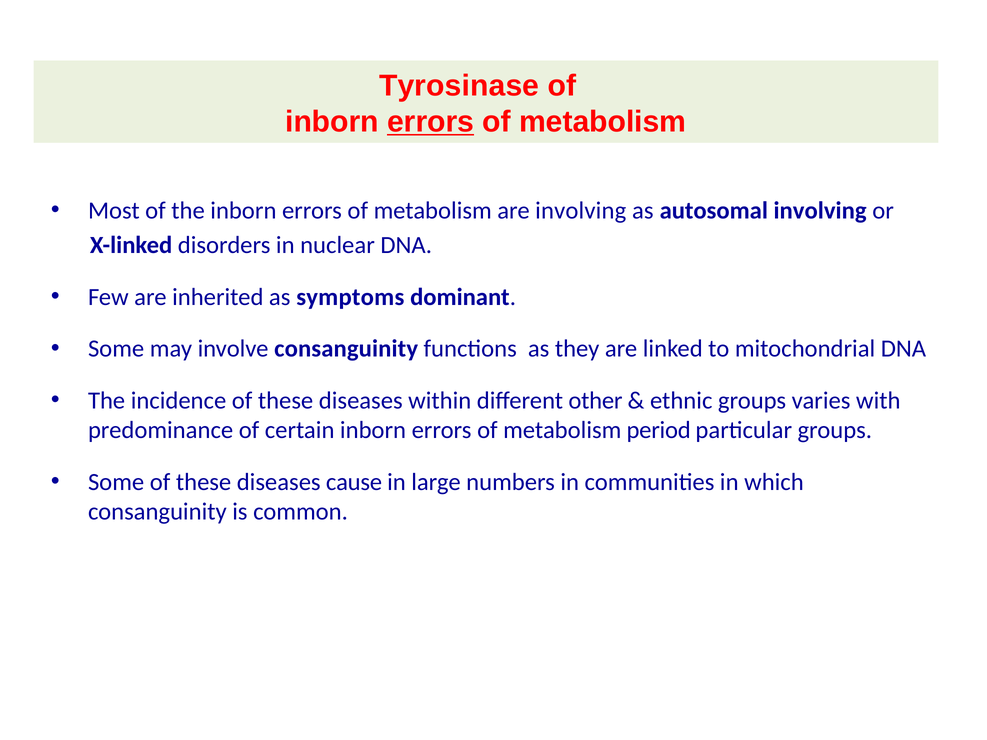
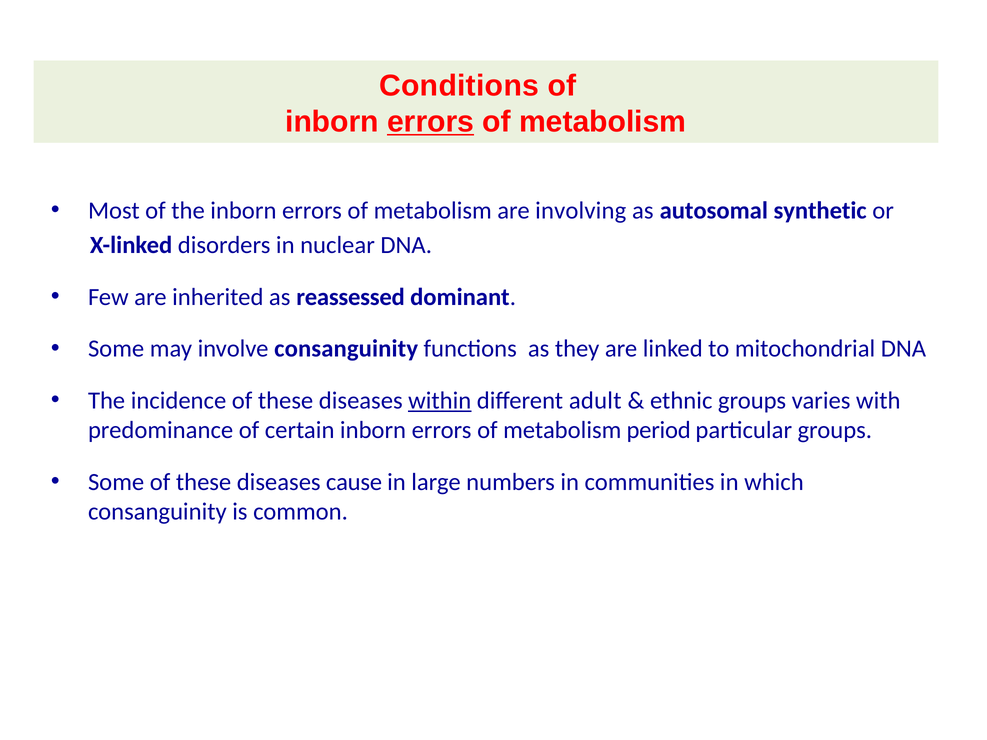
Tyrosinase: Tyrosinase -> Conditions (459, 86)
autosomal involving: involving -> synthetic (820, 211)
symptoms: symptoms -> reassessed (351, 297)
within underline: none -> present (440, 401)
other: other -> adult (595, 401)
